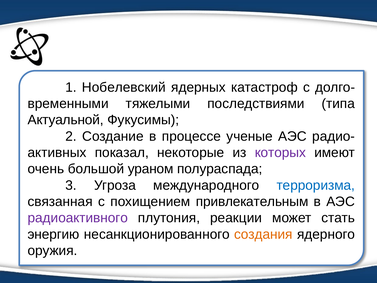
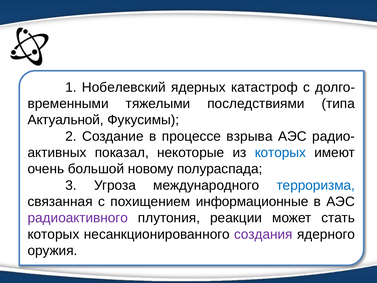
ученые: ученые -> взрыва (250, 136)
которых colour: purple -> blue (280, 152)
ураном: ураном -> новому (151, 169)
привлекательным: привлекательным -> информационные (252, 201)
энергию: энергию -> которых (53, 234)
создания colour: orange -> purple (263, 234)
